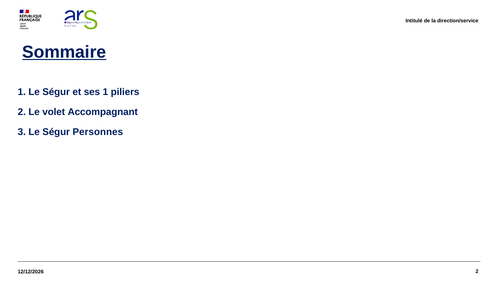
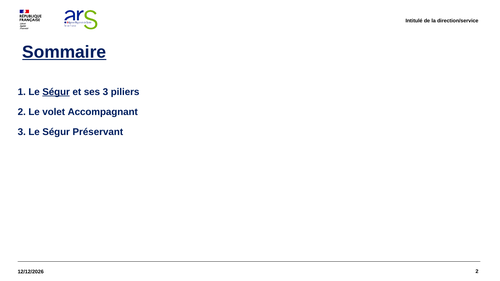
Ségur underline: none -> present (56, 92)
ses 1: 1 -> 3 (105, 92)
Personnes: Personnes -> Préservant (98, 132)
